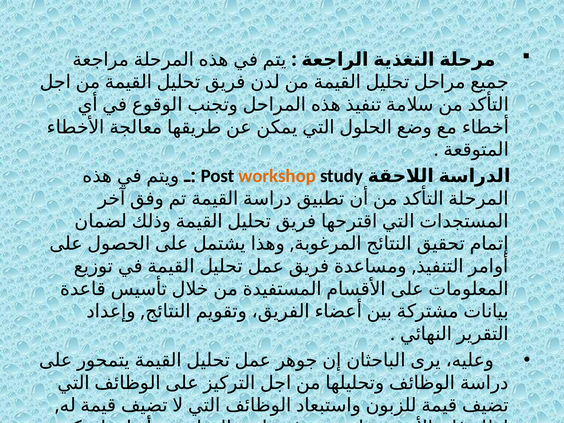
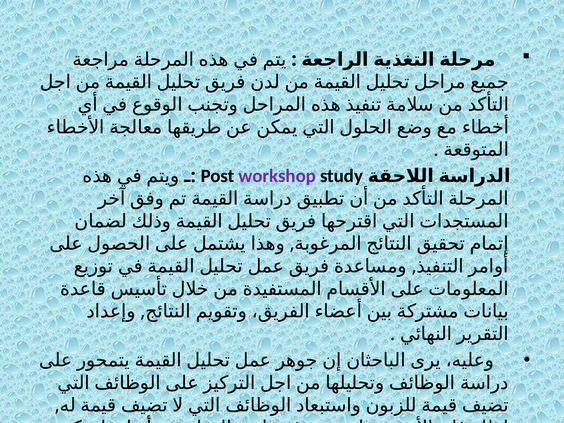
workshop colour: orange -> purple (277, 176)
